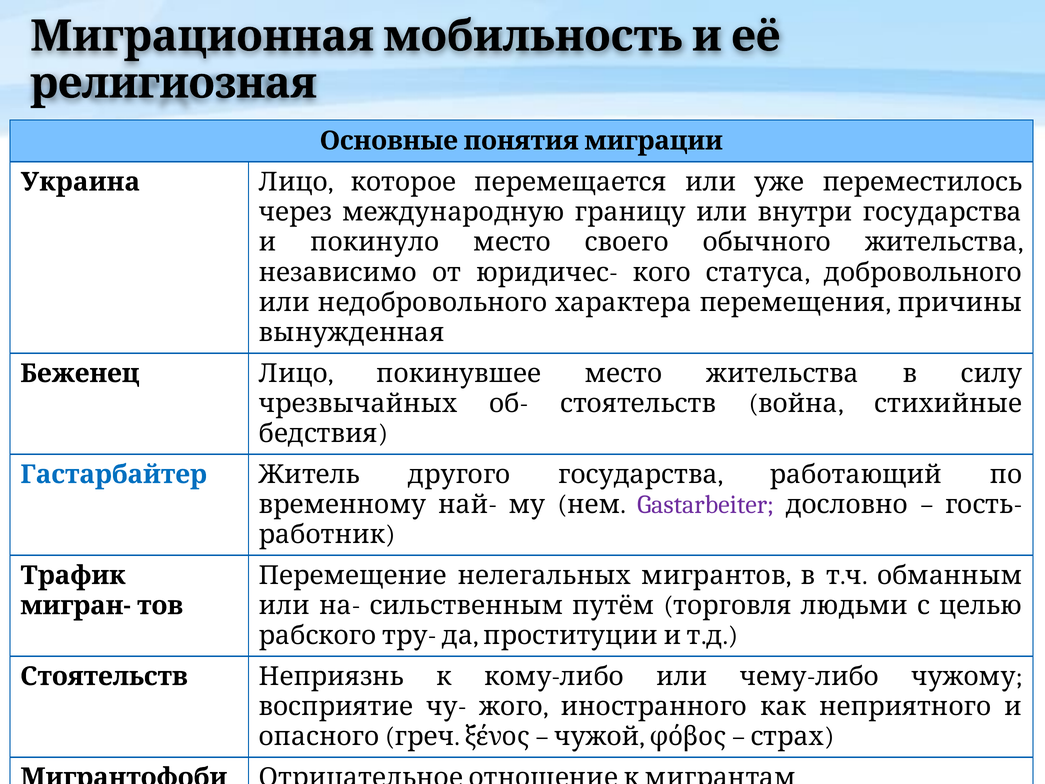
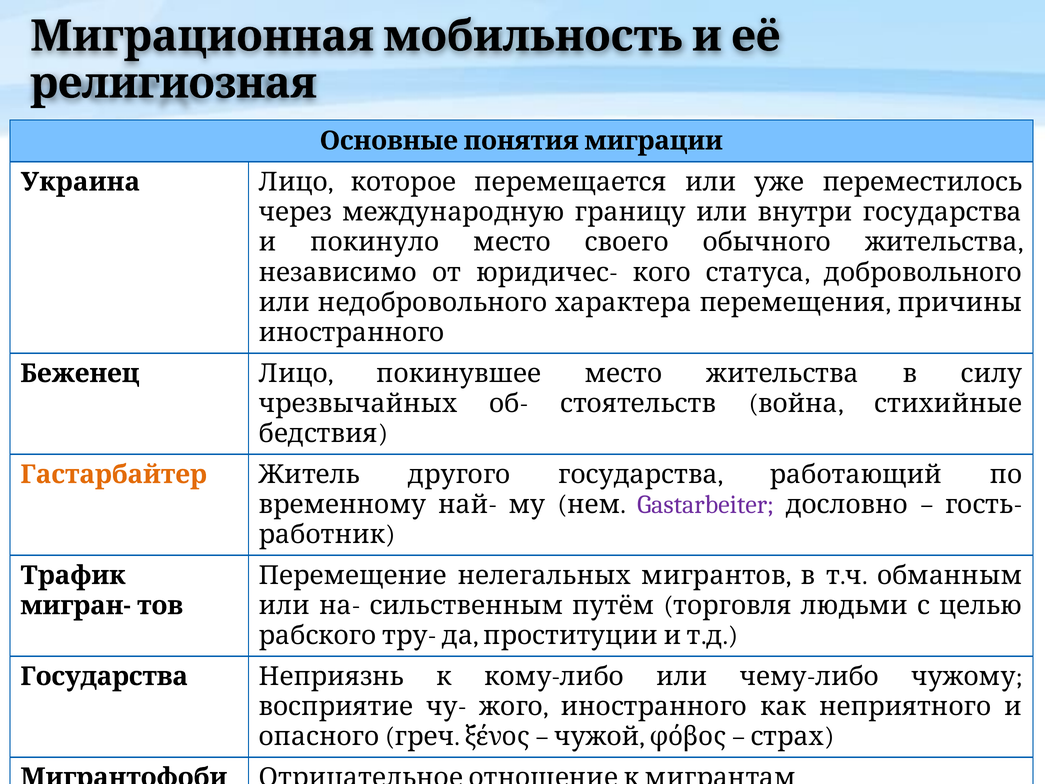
вынужденная: вынужденная -> иностранного (352, 333)
Гастарбайтер colour: blue -> orange (114, 474)
Стоятельств: Стоятельств -> Государства (104, 676)
